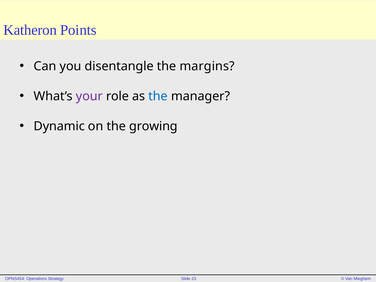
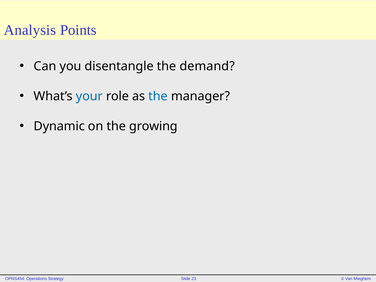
Katheron: Katheron -> Analysis (30, 30)
margins: margins -> demand (207, 66)
your colour: purple -> blue (89, 96)
